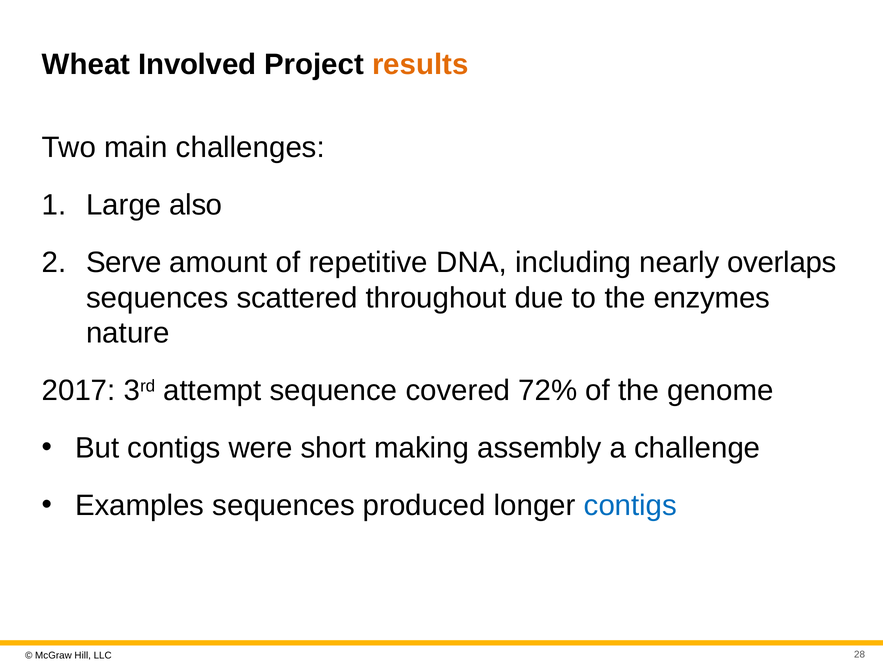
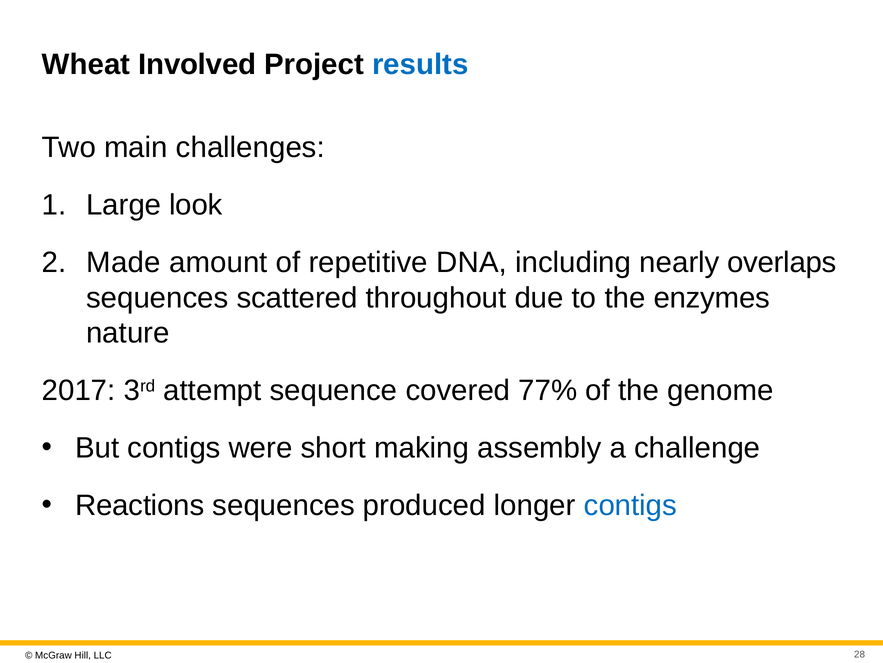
results colour: orange -> blue (420, 64)
also: also -> look (196, 205)
Serve: Serve -> Made (124, 262)
72%: 72% -> 77% (548, 390)
Examples: Examples -> Reactions (140, 505)
